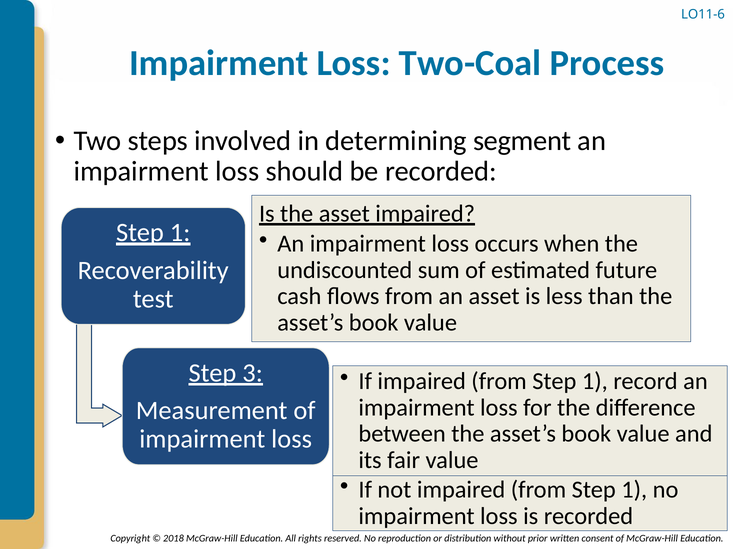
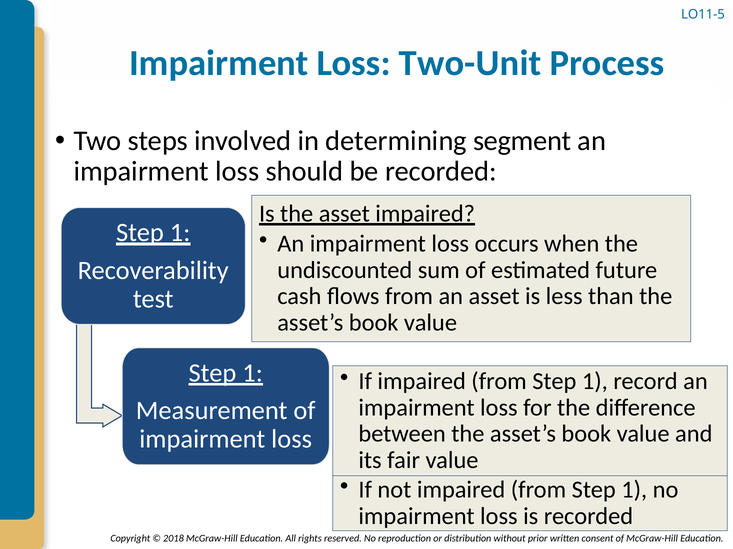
LO11-6: LO11-6 -> LO11-5 (703, 14)
Two-Coal: Two-Coal -> Two-Unit (470, 63)
3: 3 -> 1 (253, 373)
